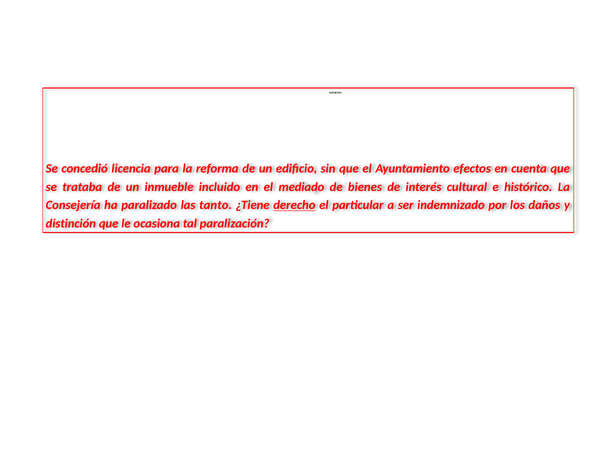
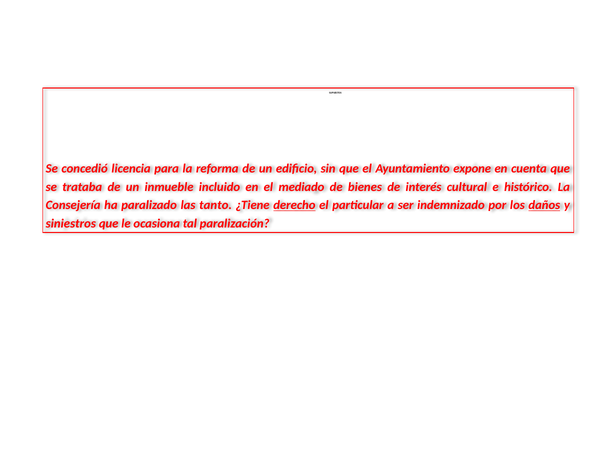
efectos: efectos -> expone (472, 169)
daños underline: none -> present (544, 205)
distinción: distinción -> siniestros (71, 223)
